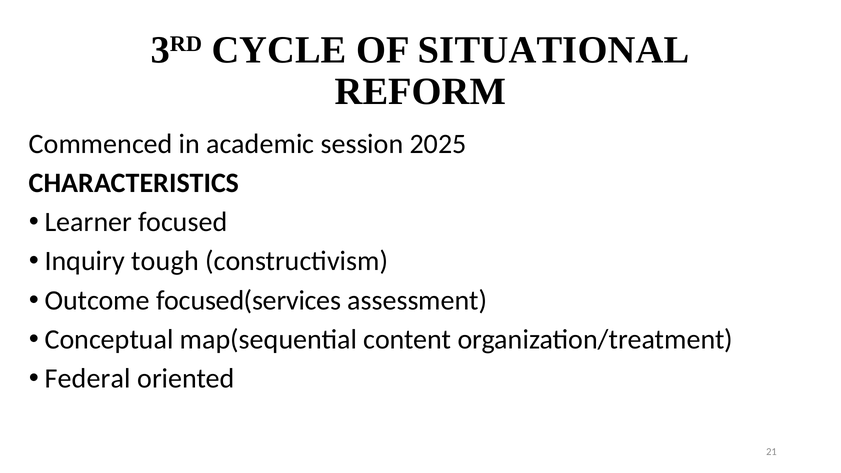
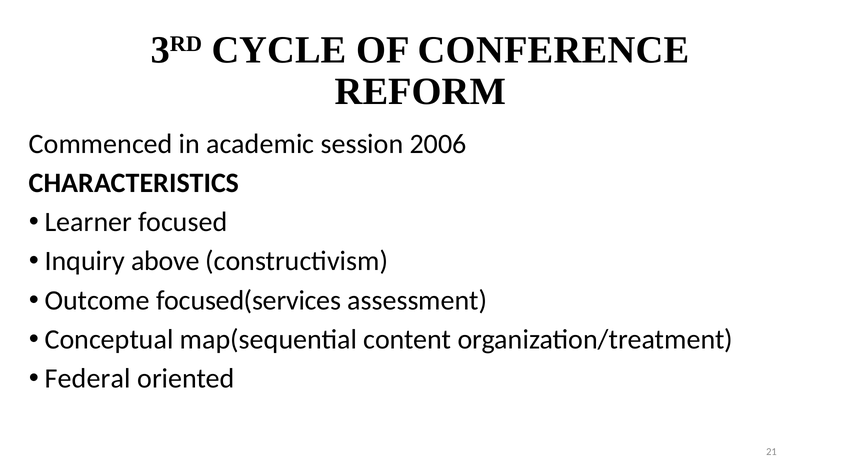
SITUATIONAL: SITUATIONAL -> CONFERENCE (554, 50)
2025: 2025 -> 2006 (438, 144)
tough: tough -> above (165, 261)
